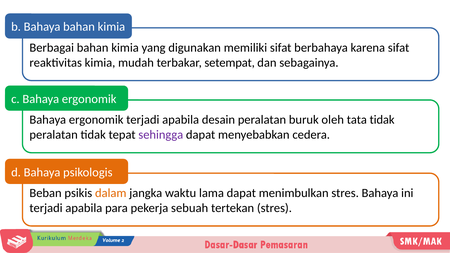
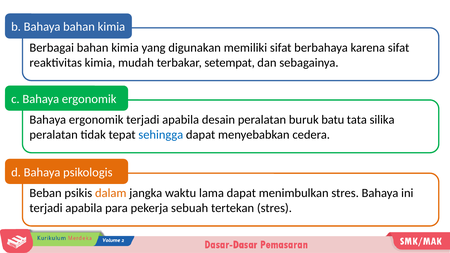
oleh: oleh -> batu (333, 120)
tata tidak: tidak -> silika (382, 120)
sehingga colour: purple -> blue (161, 135)
